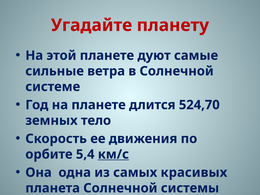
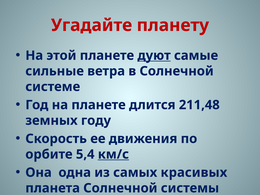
дуют underline: none -> present (154, 56)
524,70: 524,70 -> 211,48 (199, 105)
тело: тело -> году (96, 121)
